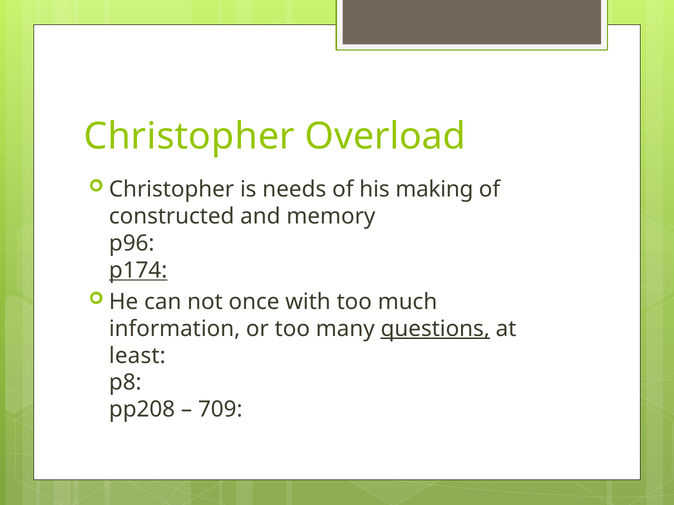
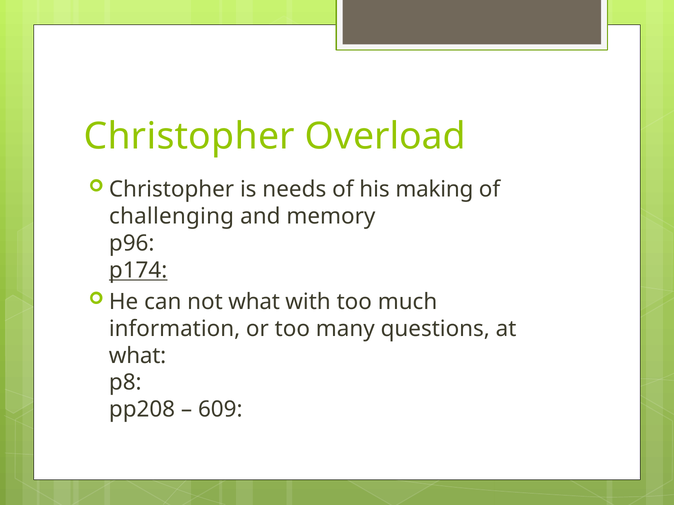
constructed: constructed -> challenging (172, 217)
not once: once -> what (254, 302)
questions underline: present -> none (435, 329)
least: least -> what (138, 356)
709: 709 -> 609 (220, 410)
